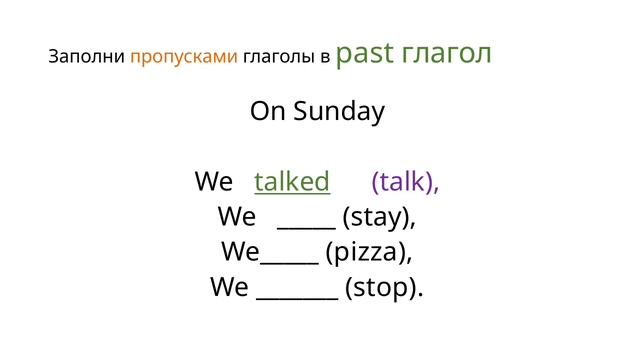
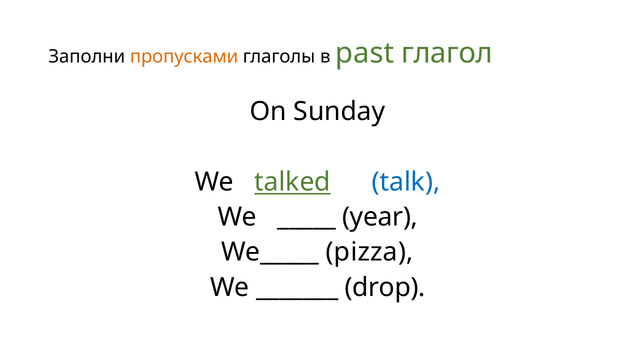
talk colour: purple -> blue (406, 182)
stay: stay -> year (380, 217)
stop: stop -> drop (385, 287)
